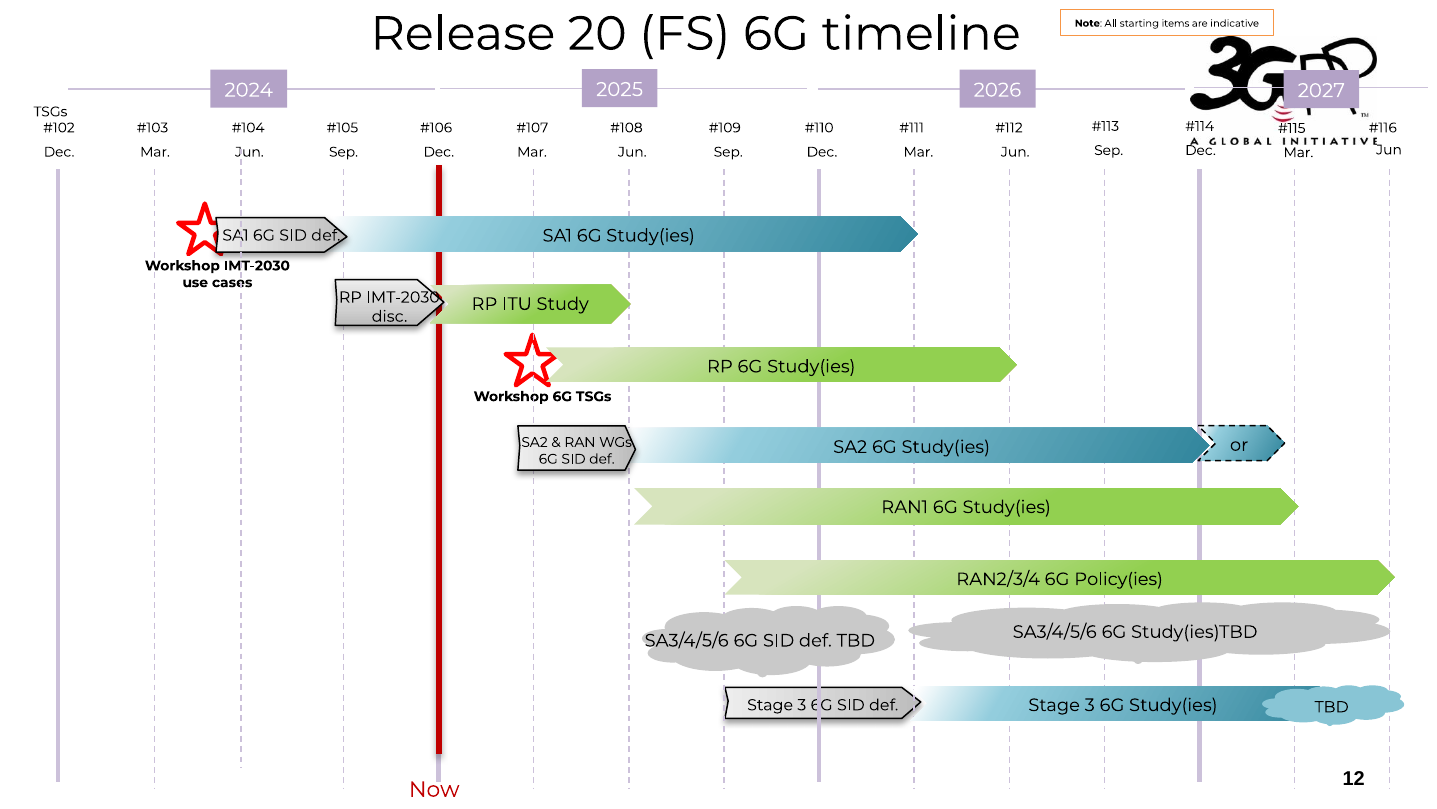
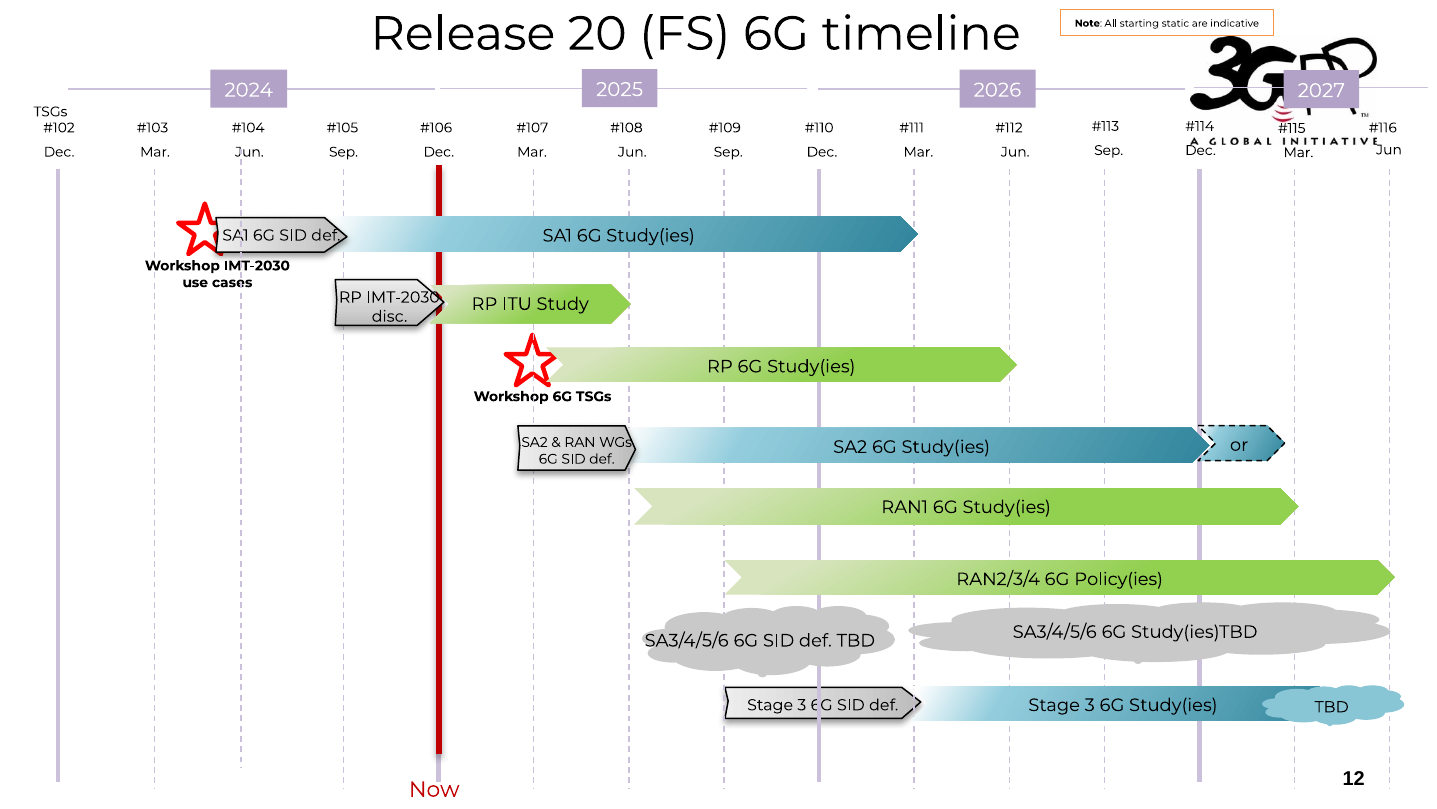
items: items -> static (1175, 23)
